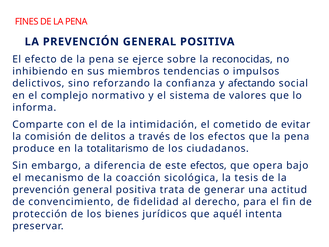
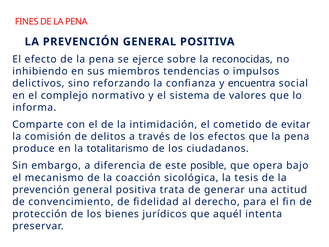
afectando: afectando -> encuentra (252, 83)
este efectos: efectos -> posible (208, 166)
